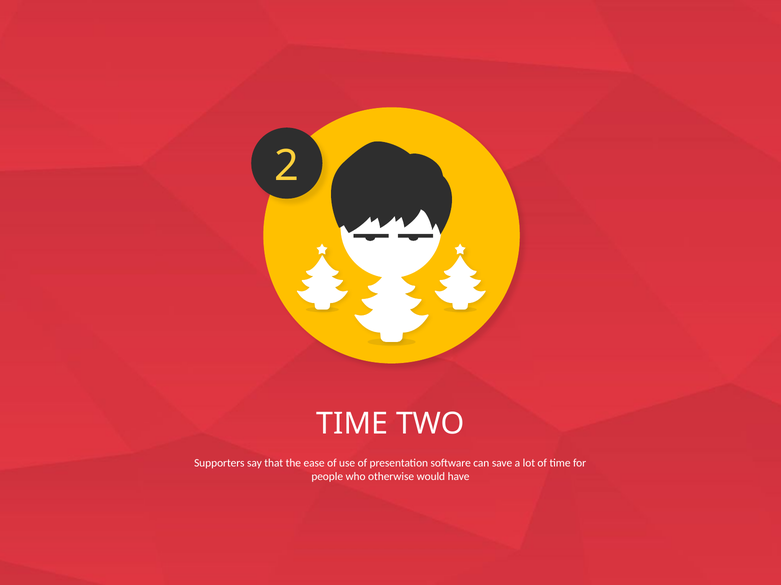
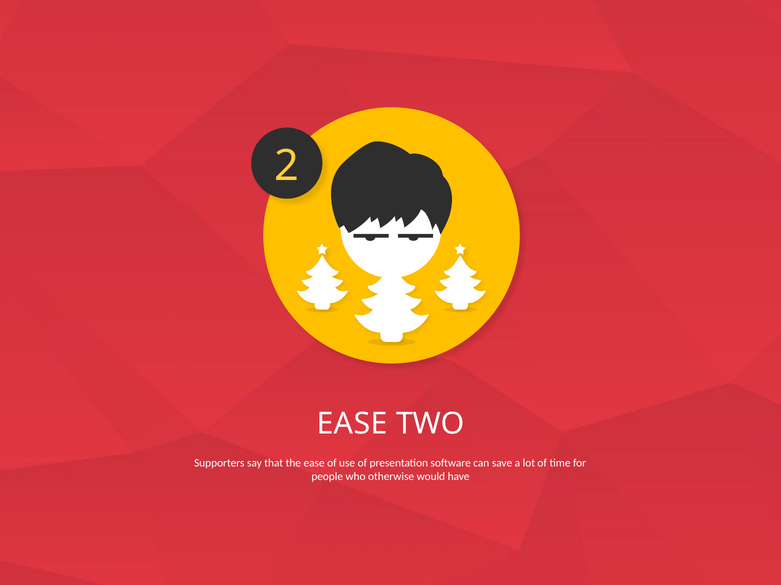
TIME: TIME -> EASE (352, 424)
